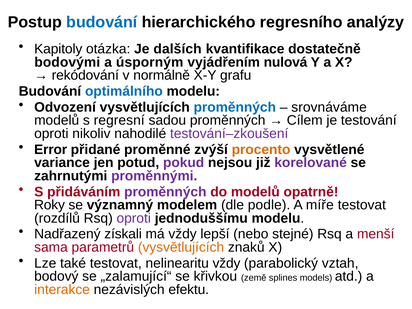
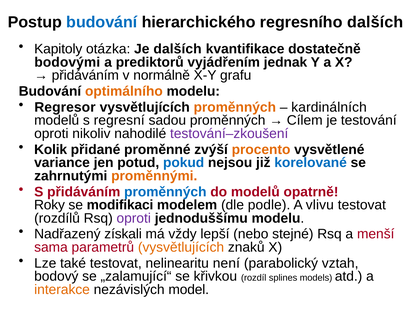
regresního analýzy: analýzy -> dalších (375, 22)
úsporným: úsporným -> prediktorů (150, 62)
nulová: nulová -> jednak (285, 62)
rekódování: rekódování -> přidáváním (85, 75)
optimálního colour: blue -> orange (124, 91)
Odvození: Odvození -> Regresor (65, 107)
proměnných colour: blue -> orange (235, 107)
srovnáváme: srovnáváme -> kardinálních (329, 107)
Error: Error -> Kolik (51, 150)
pokud colour: purple -> blue (184, 163)
korelované colour: purple -> blue (311, 163)
proměnnými colour: purple -> orange (154, 176)
proměnných colour: purple -> blue (165, 192)
významný: významný -> modifikaci (120, 205)
míře: míře -> vlivu (320, 205)
nelinearitu vždy: vždy -> není (226, 263)
země: země -> rozdíl (254, 278)
efektu: efektu -> model (189, 290)
